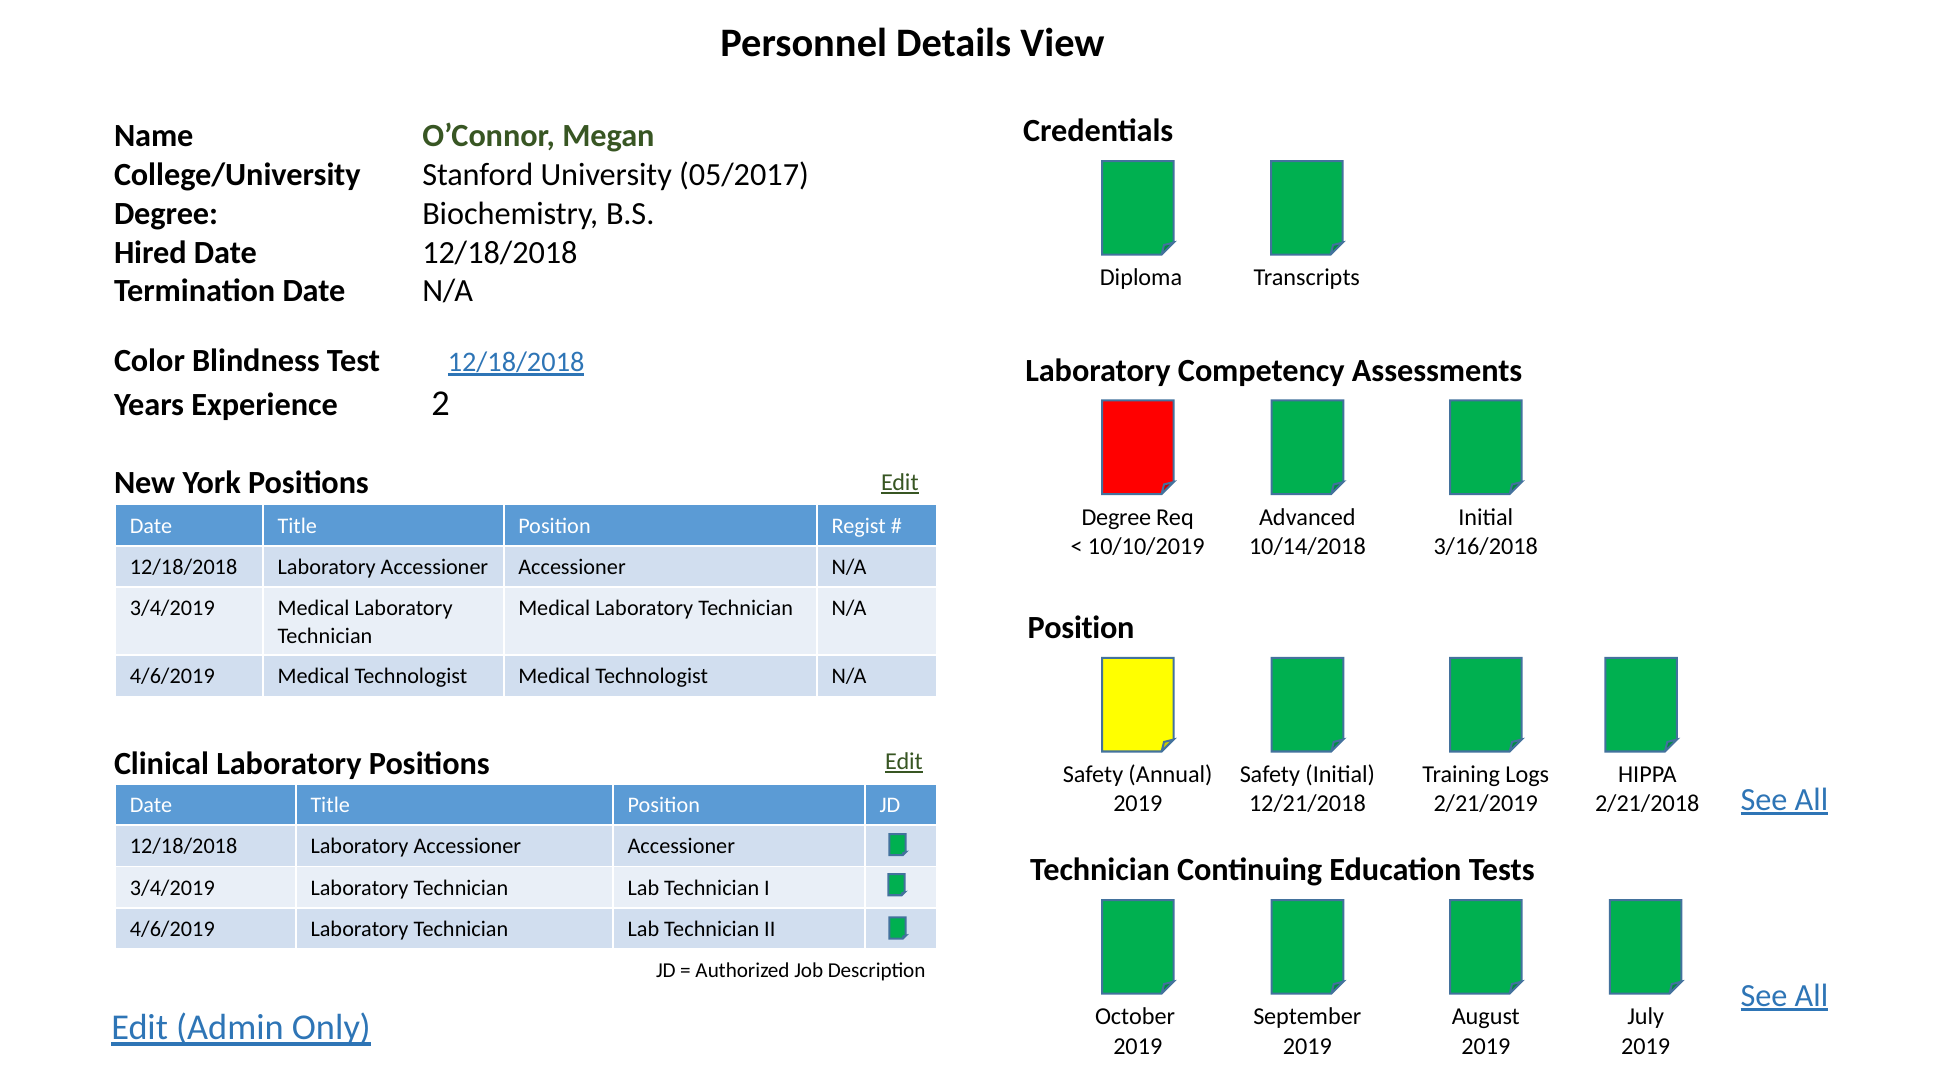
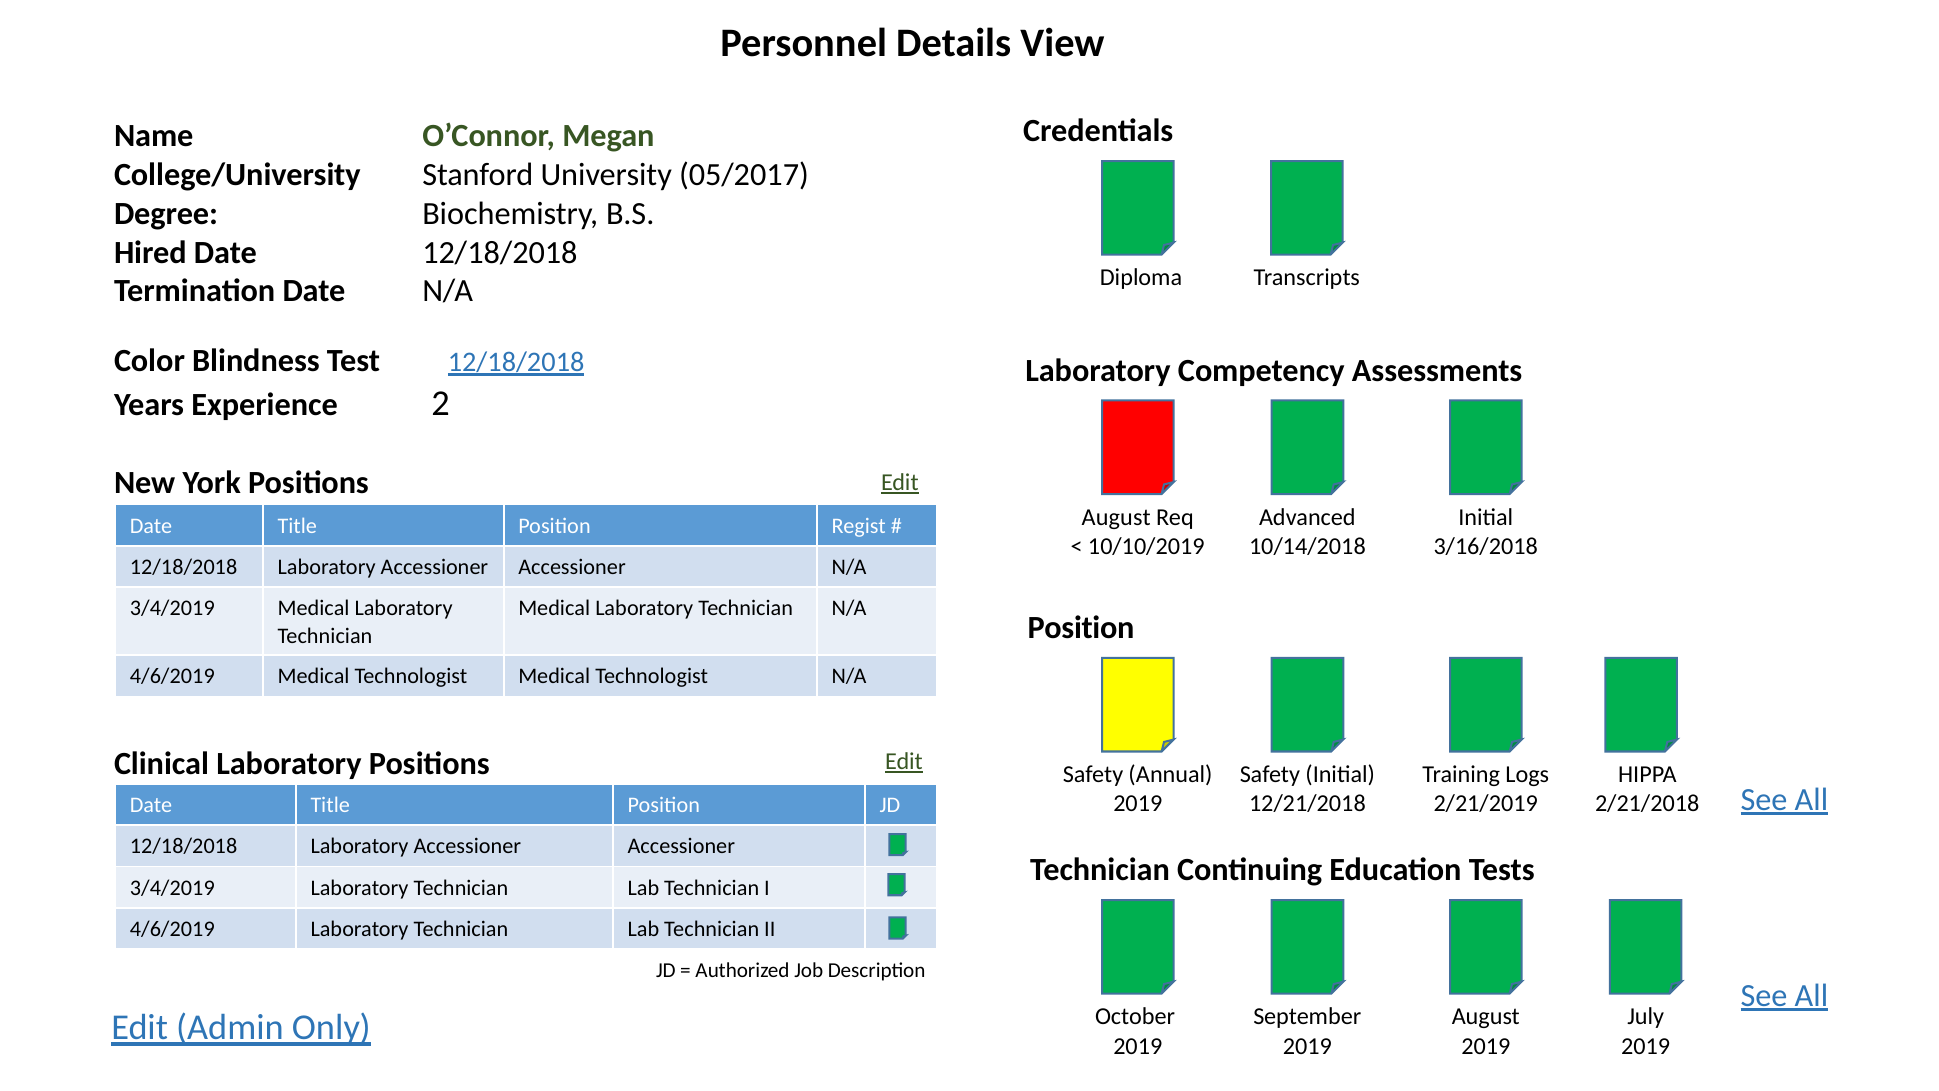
Degree: Degree -> August (1116, 517)
